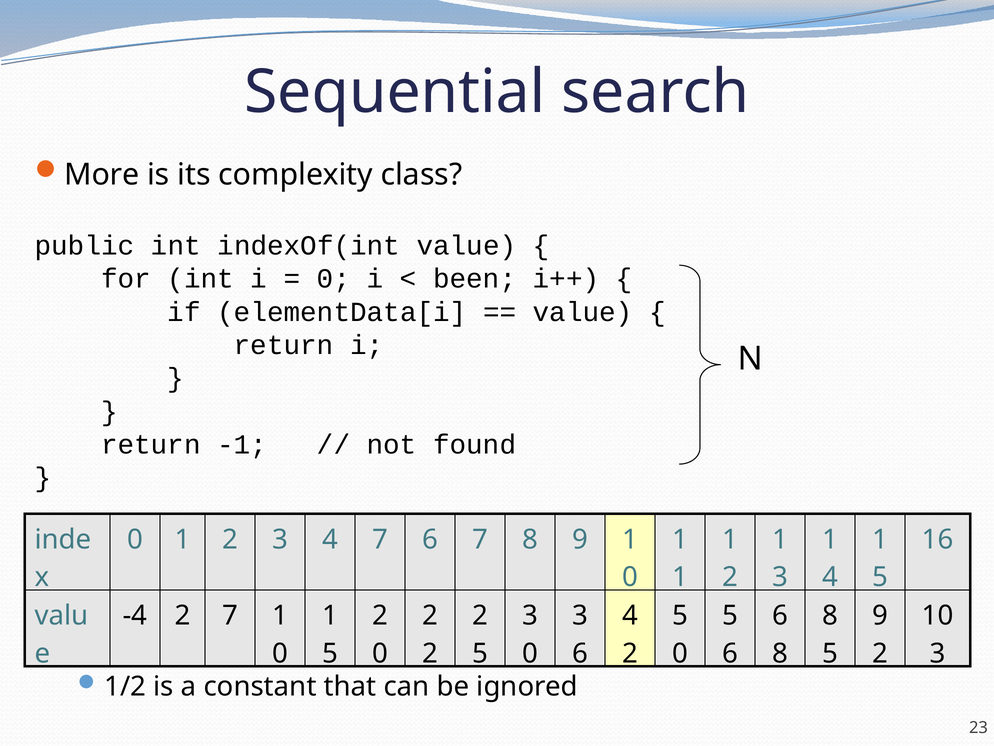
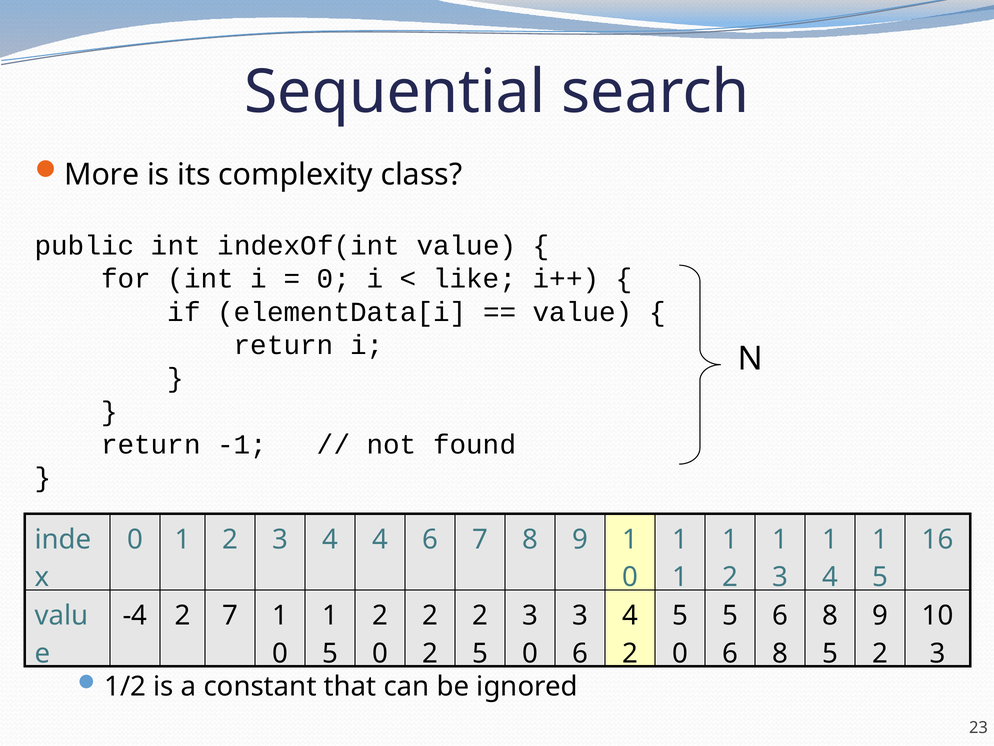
been: been -> like (475, 279)
4 7: 7 -> 4 (380, 539)
